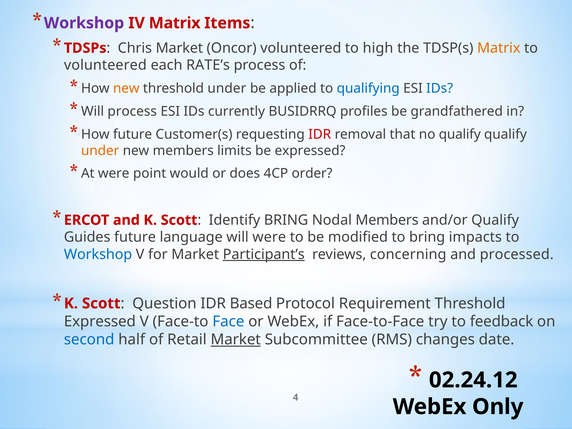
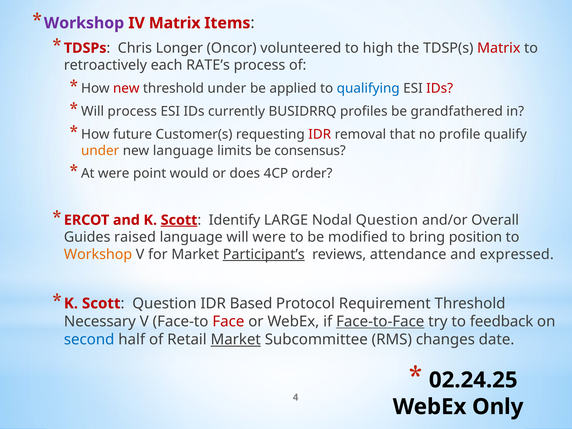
Chris Market: Market -> Longer (179, 48)
Matrix colour: orange -> red (499, 48)
volunteered: volunteered -> retroactively (105, 65)
new colour: orange -> red (126, 89)
IDs colour: blue -> red (440, 89)
no qualify: qualify -> profile (460, 134)
new members: members -> language (183, 151)
be expressed: expressed -> consensus (310, 151)
Scott underline: none -> present (179, 220)
Identify BRING: BRING -> LARGE (286, 220)
Nodal Members: Members -> Question (387, 220)
and/or Qualify: Qualify -> Overall (495, 220)
Guides future: future -> raised (135, 237)
impacts: impacts -> position (475, 237)
Workshop colour: blue -> orange (98, 254)
concerning: concerning -> attendance (408, 254)
processed: processed -> expressed (517, 254)
Expressed: Expressed -> Necessary (100, 322)
Face colour: blue -> red (228, 322)
Face-to-Face underline: none -> present (380, 322)
02.24.12: 02.24.12 -> 02.24.25 (473, 380)
